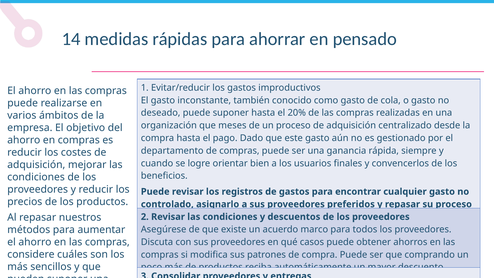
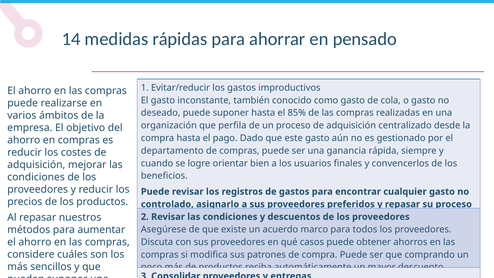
20%: 20% -> 85% (297, 113)
meses: meses -> perfila (232, 125)
